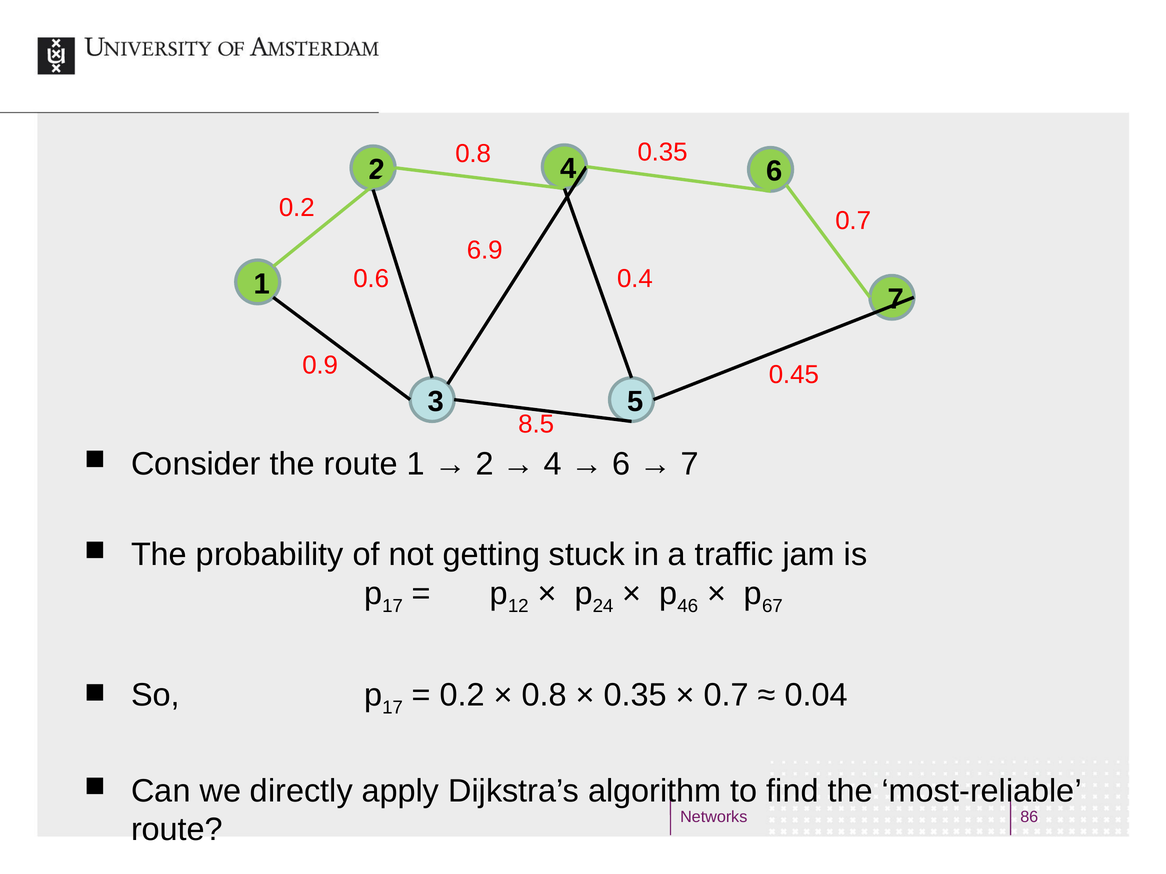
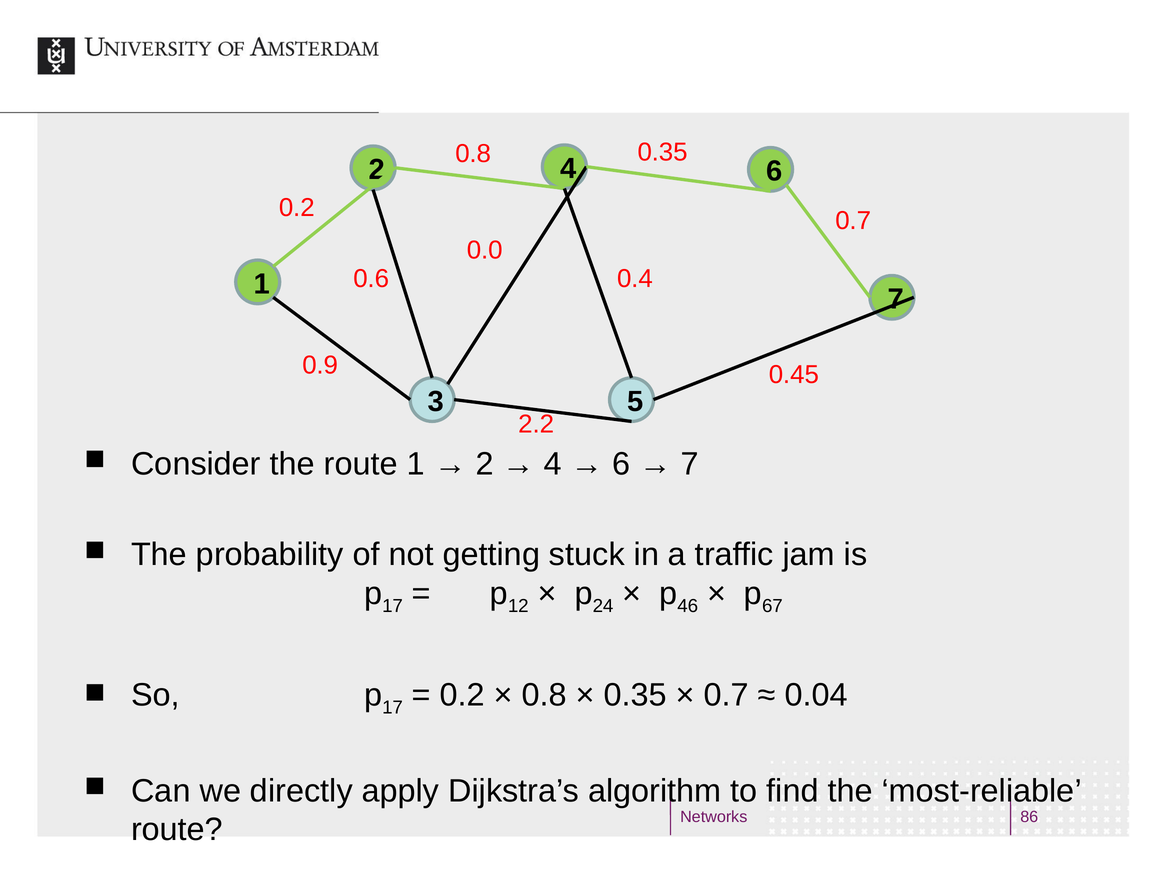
6.9: 6.9 -> 0.0 (485, 250)
8.5: 8.5 -> 2.2 (536, 424)
